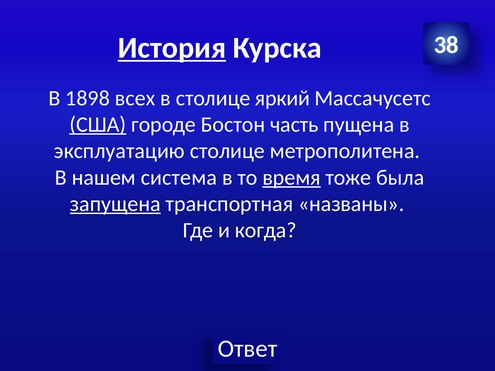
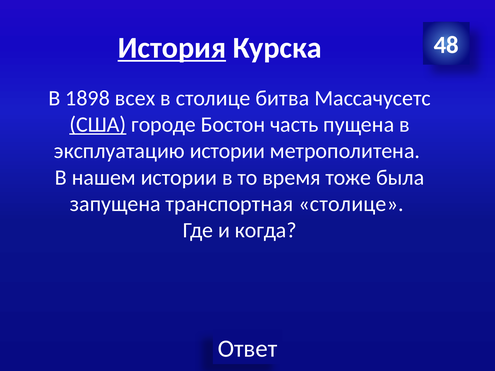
38: 38 -> 48 (446, 45)
яркий: яркий -> битва (282, 98)
эксплуатацию столице: столице -> истории (227, 151)
нашем система: система -> истории (179, 178)
время underline: present -> none (292, 178)
запущена underline: present -> none (115, 204)
транспортная названы: названы -> столице (351, 204)
